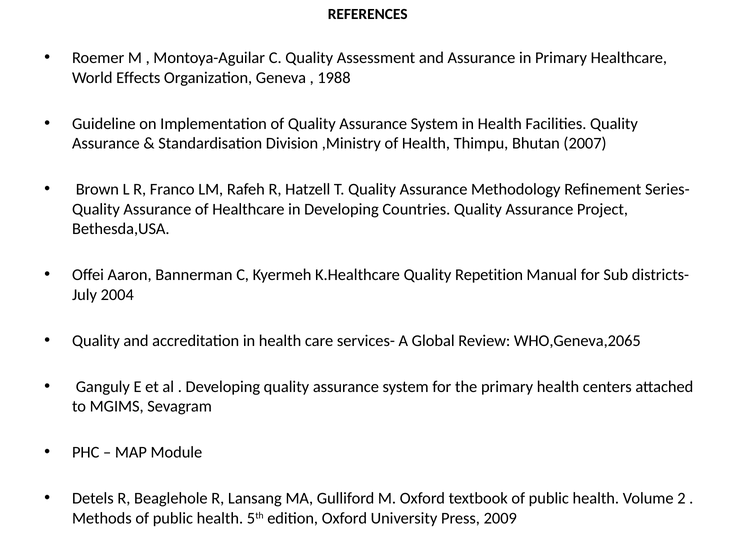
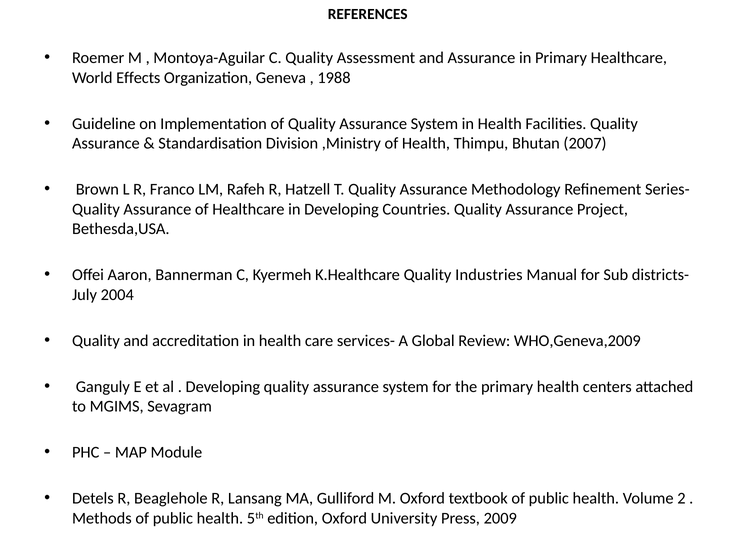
Repetition: Repetition -> Industries (489, 275)
WHO,Geneva,2065: WHO,Geneva,2065 -> WHO,Geneva,2009 (577, 340)
